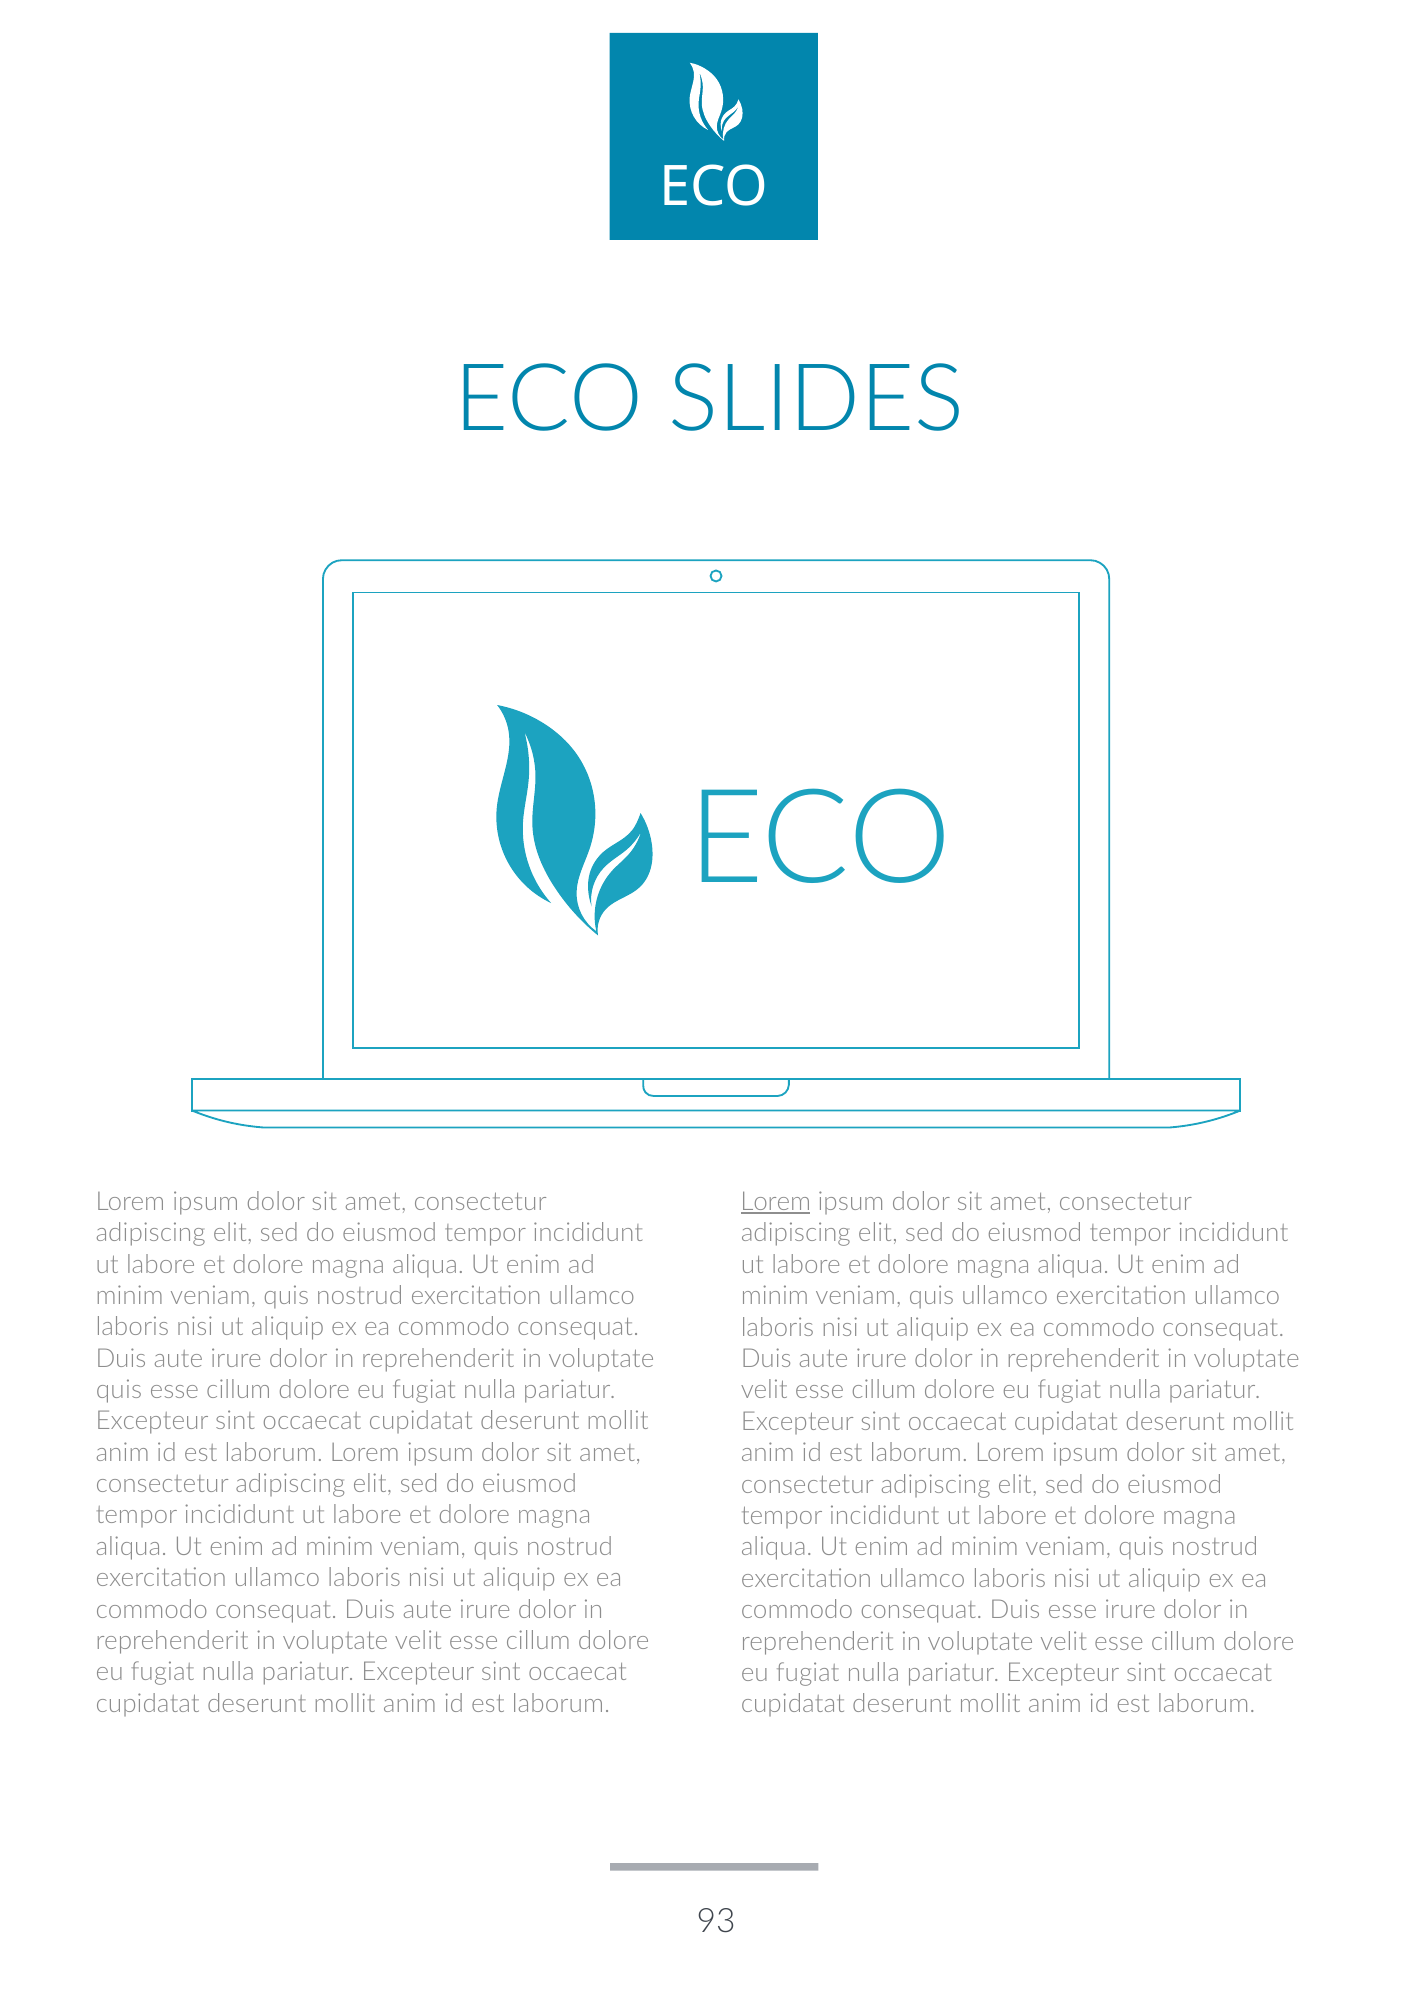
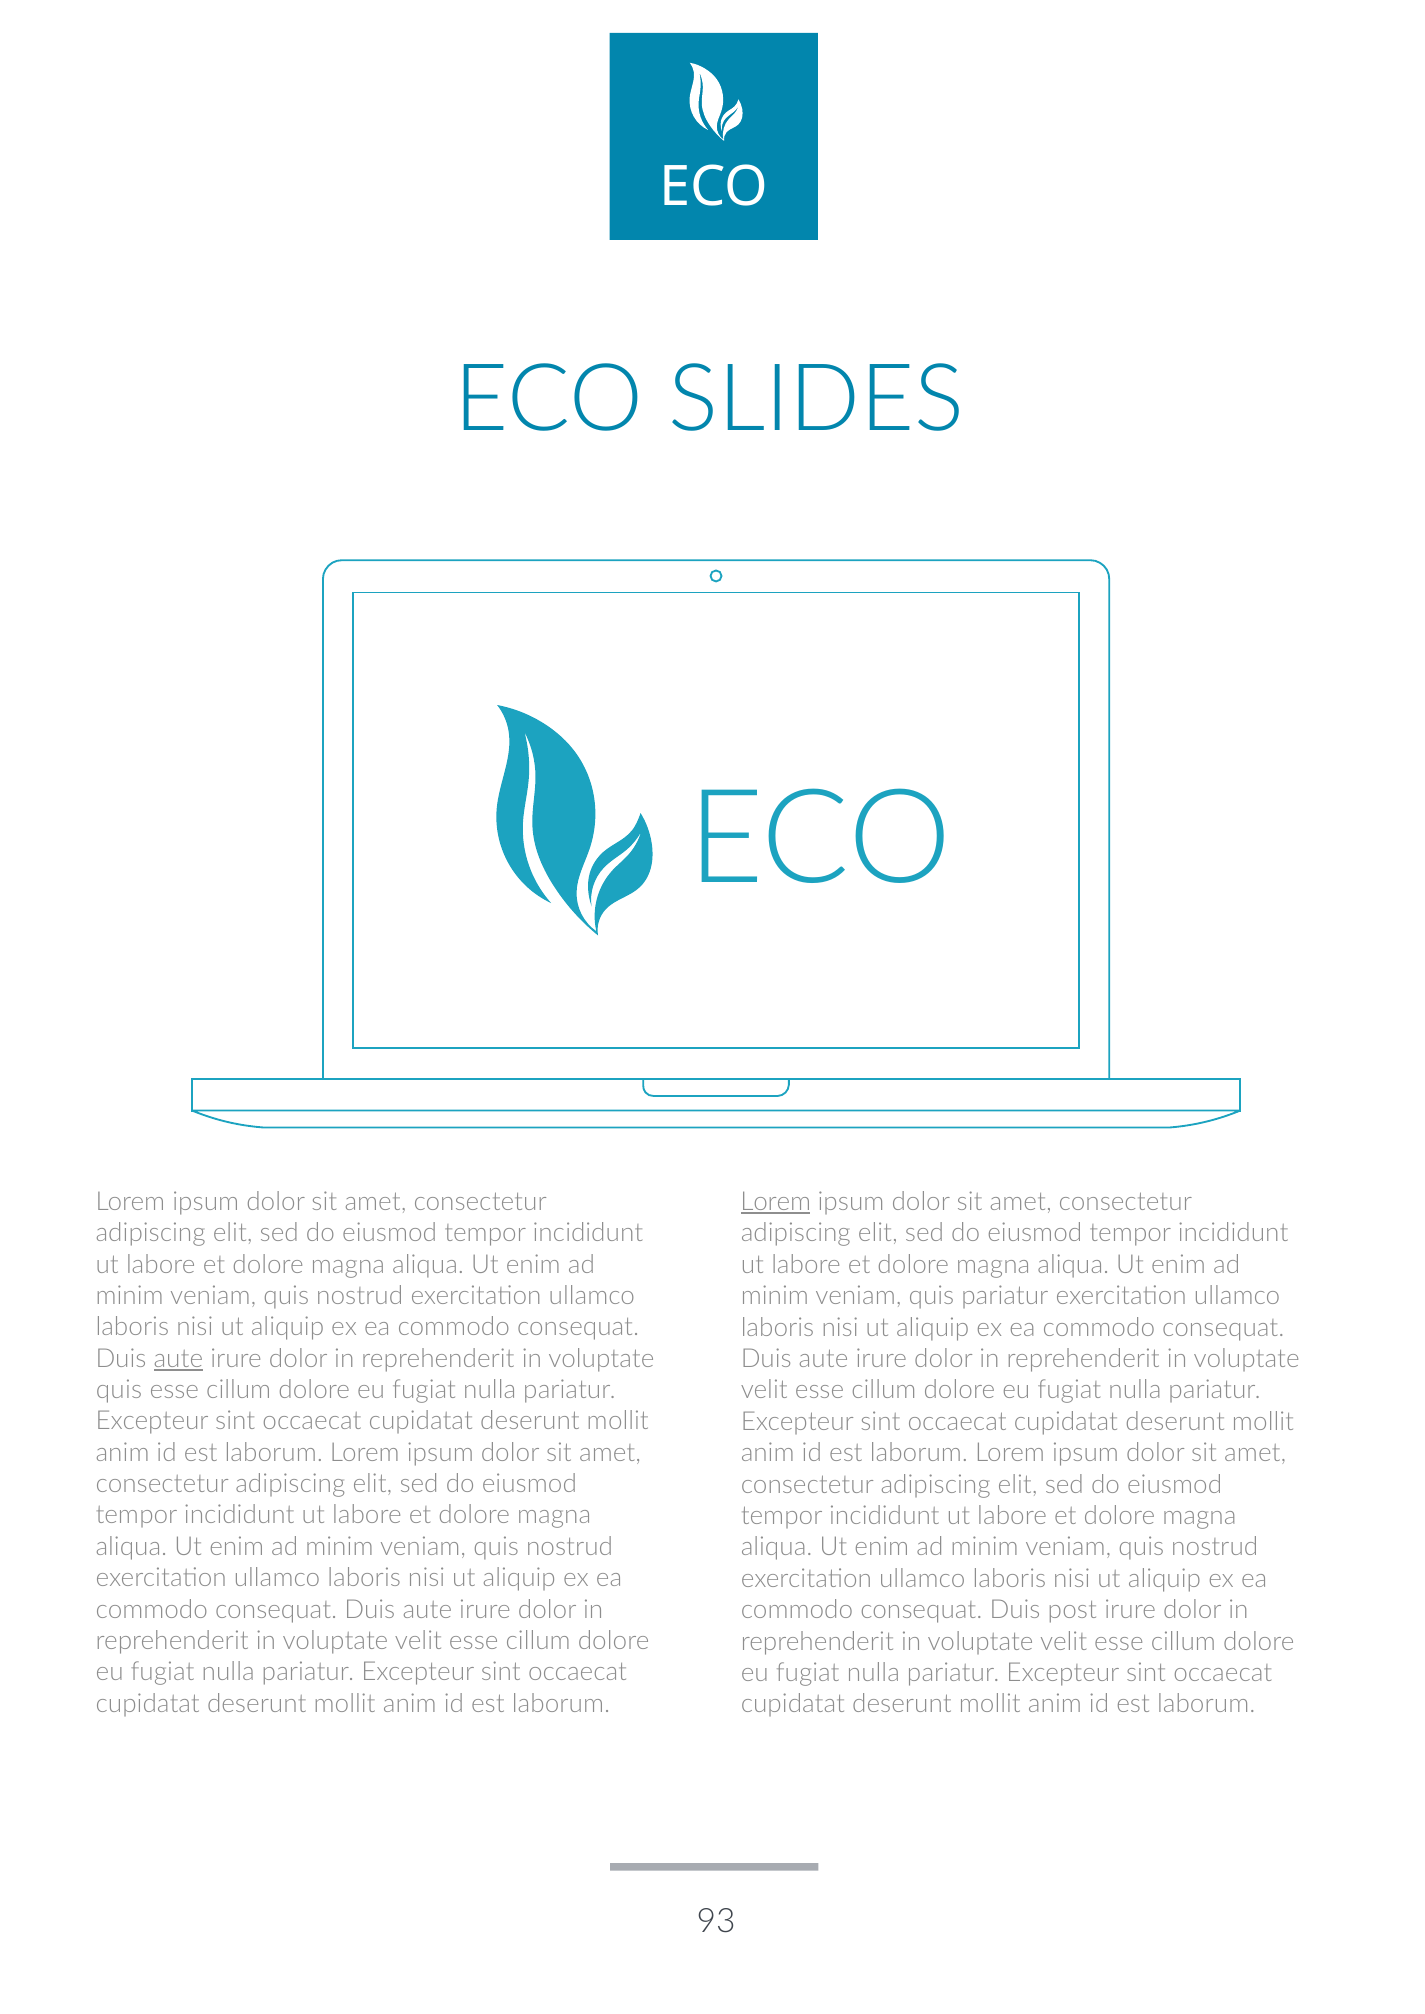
quis ullamco: ullamco -> pariatur (1005, 1296)
aute underline: none -> present (178, 1359)
Duis esse: esse -> post (1072, 1610)
